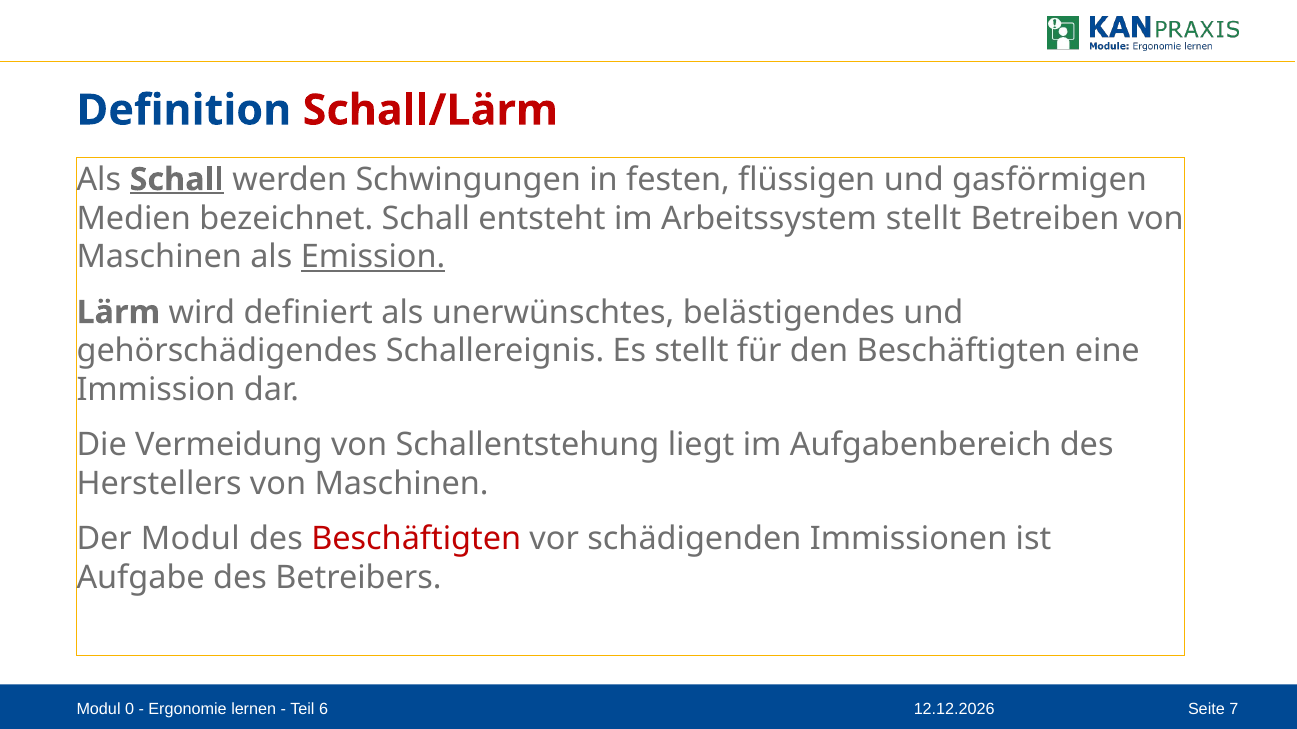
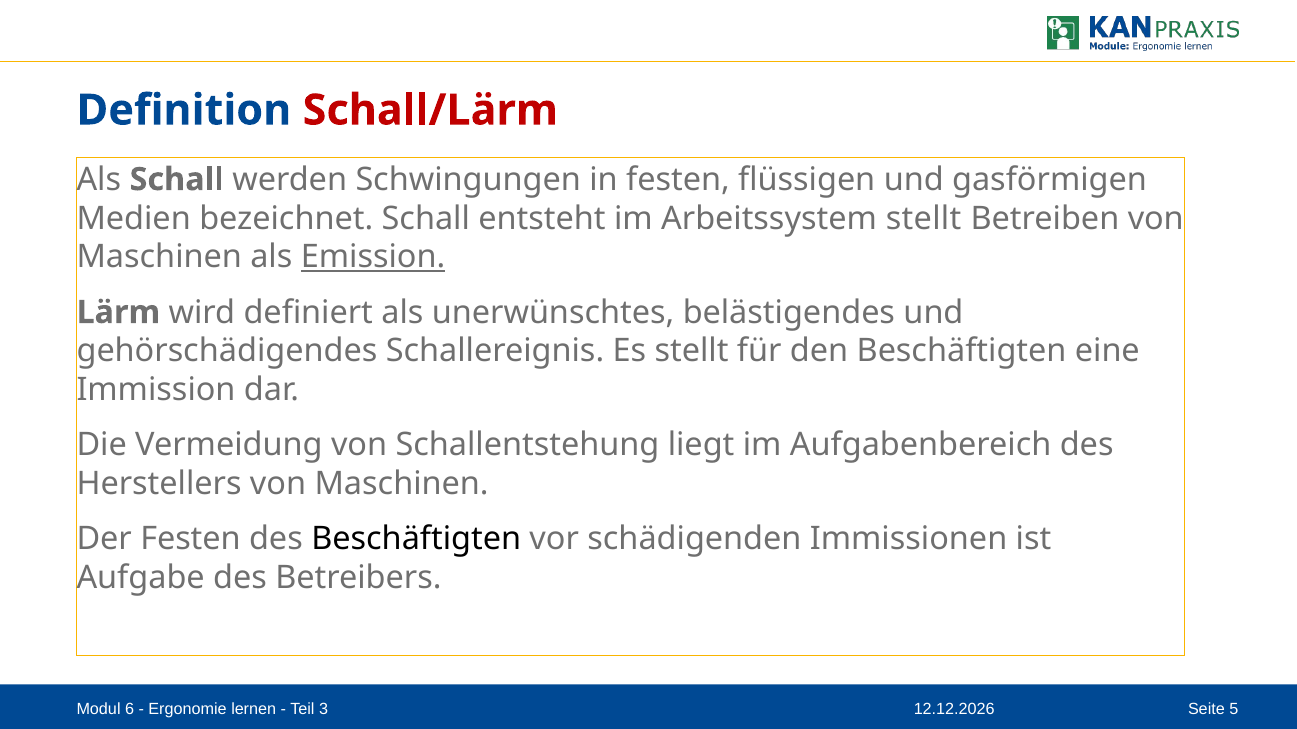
Schall underline: present -> none (177, 180)
Der Modul: Modul -> Festen (190, 540)
Beschäftigten colour: red -> black (416, 540)
0: 0 -> 6 (130, 710)
6: 6 -> 3 (324, 710)
7: 7 -> 5 (1234, 710)
